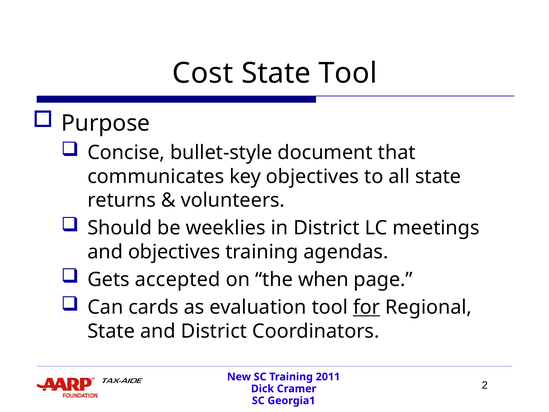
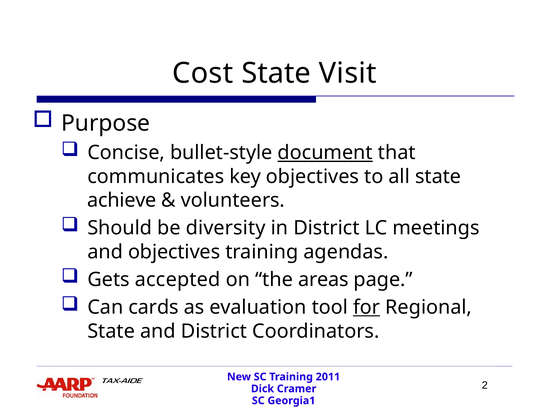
State Tool: Tool -> Visit (348, 73)
document underline: none -> present (325, 153)
returns: returns -> achieve (122, 200)
weeklies: weeklies -> diversity (226, 228)
when: when -> areas (323, 279)
